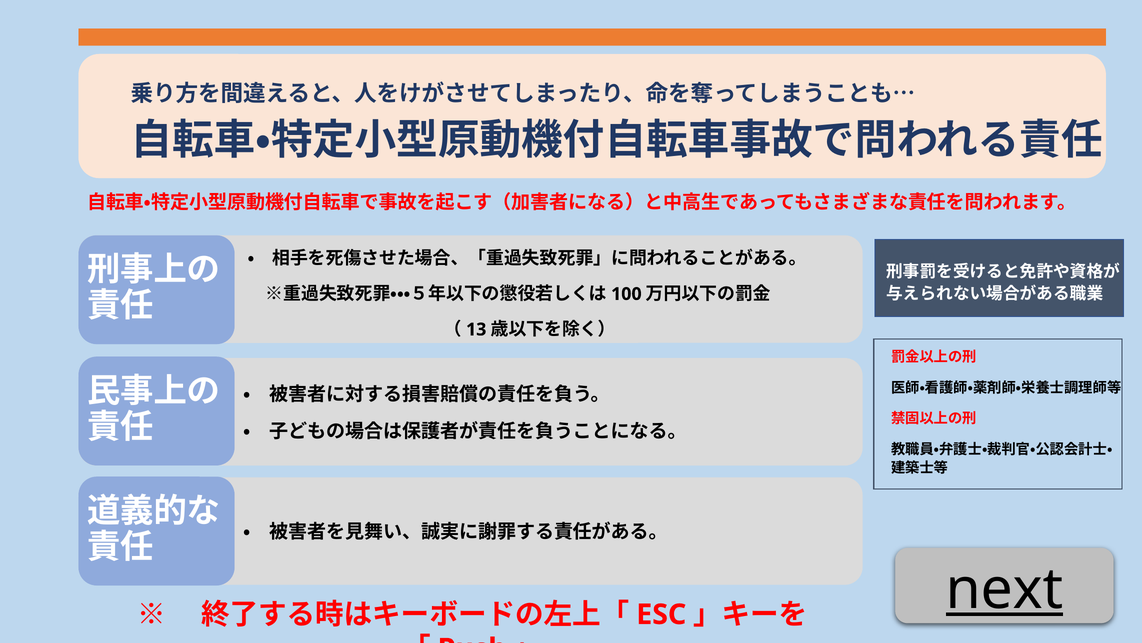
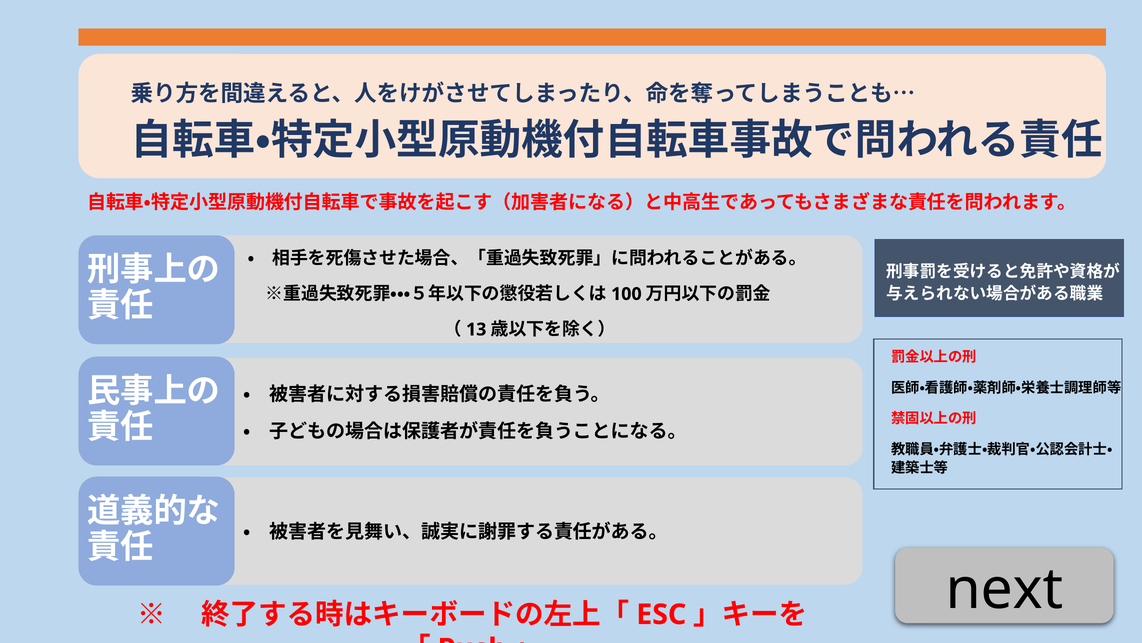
next underline: present -> none (1004, 589)
